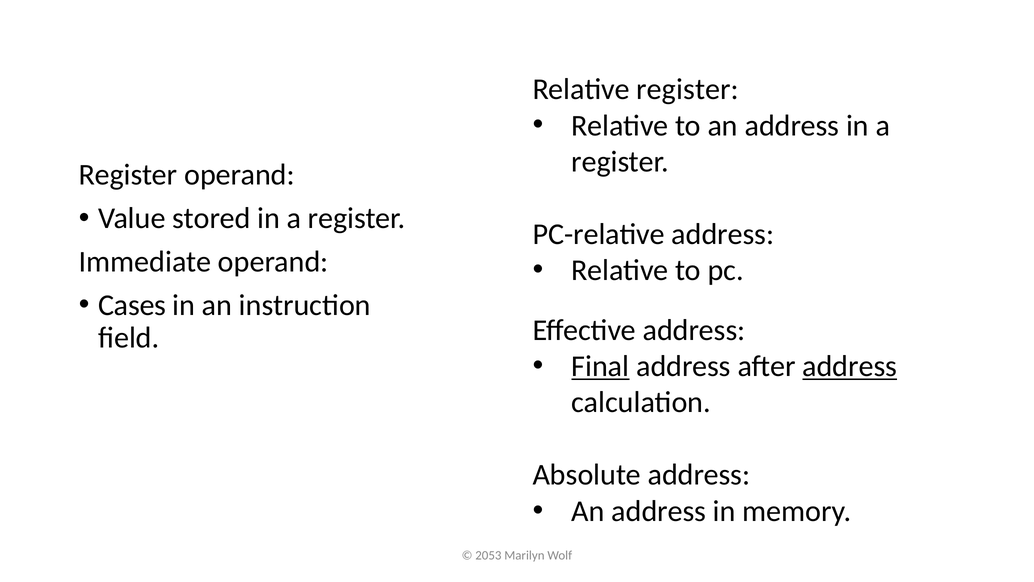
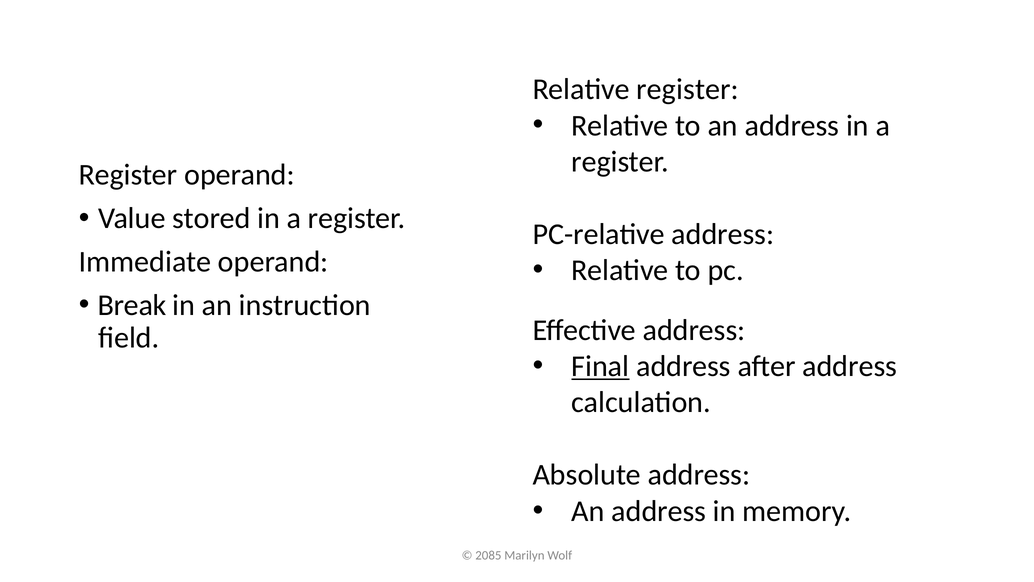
Cases: Cases -> Break (132, 305)
address underline: present -> none (850, 366)
2053: 2053 -> 2085 (488, 555)
